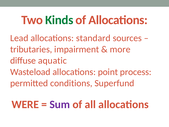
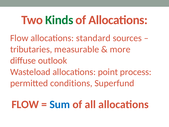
Lead: Lead -> Flow (19, 38)
impairment: impairment -> measurable (77, 49)
aquatic: aquatic -> outlook (53, 61)
WERE: WERE -> FLOW (25, 104)
Sum colour: purple -> blue (60, 104)
